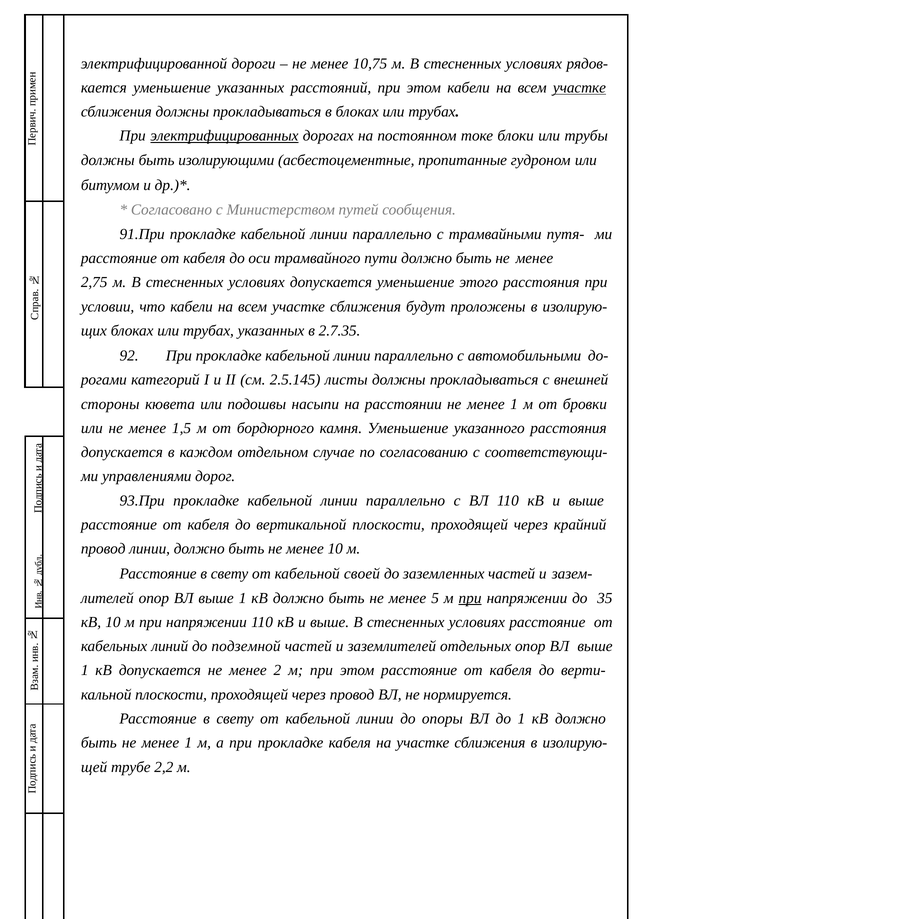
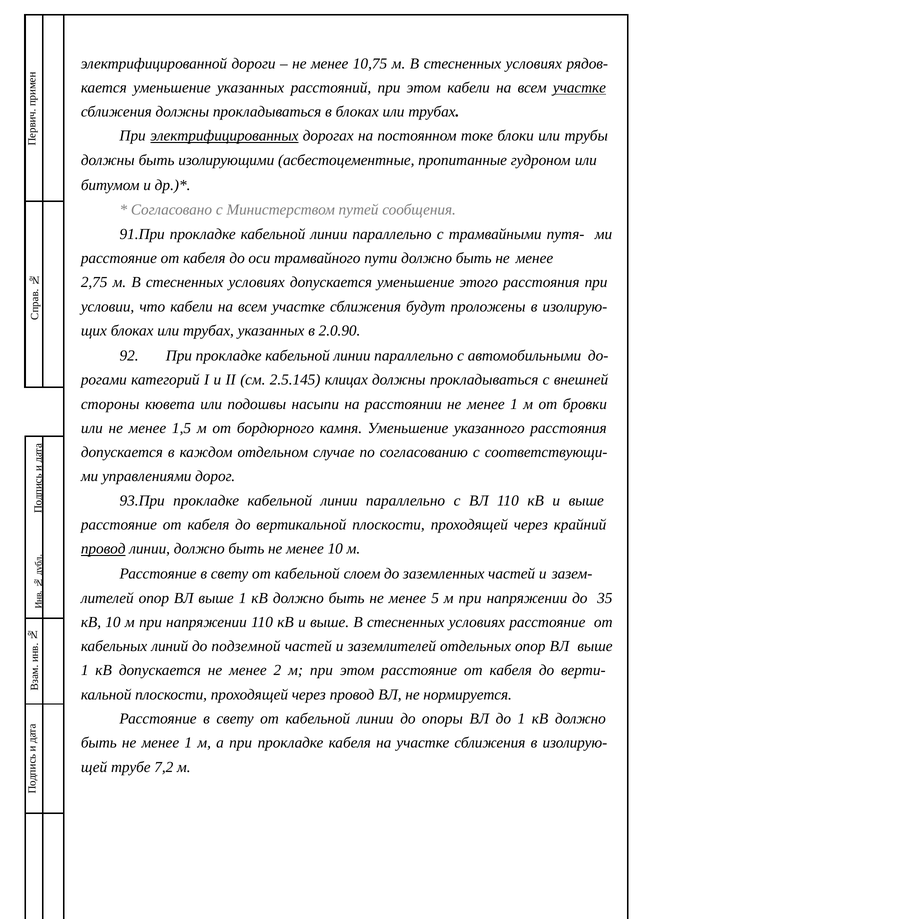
2.7.35: 2.7.35 -> 2.0.90 (340, 331)
листы: листы -> клицах (346, 380)
провод underline: none -> present (103, 549)
своей: своей -> слоем (362, 574)
при underline: present -> none (470, 598)
2,2: 2,2 -> 7,2 (164, 767)
